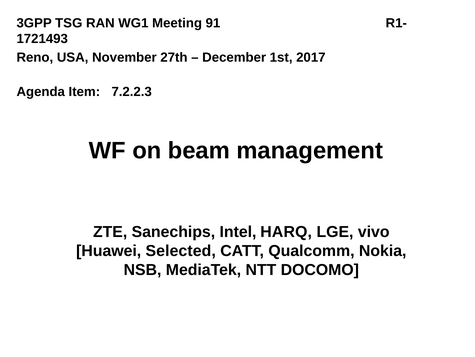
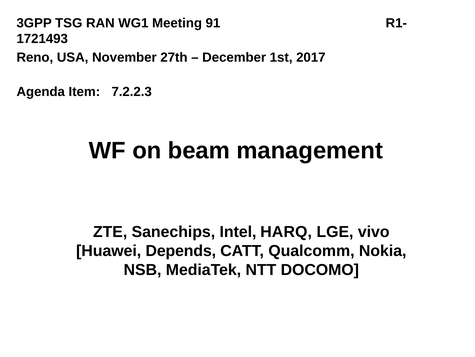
Selected: Selected -> Depends (181, 250)
